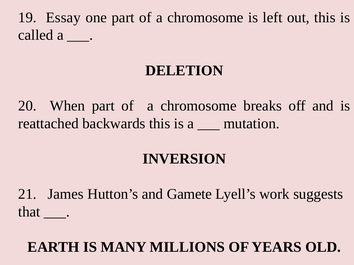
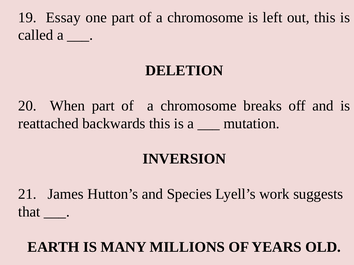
Gamete: Gamete -> Species (189, 195)
